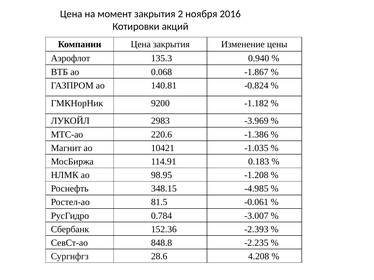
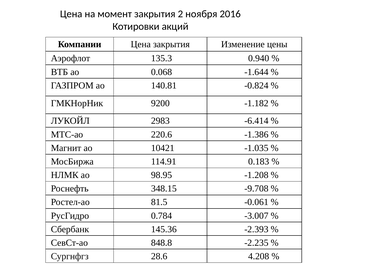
-1.867: -1.867 -> -1.644 (256, 72)
-3.969: -3.969 -> -6.414 (256, 121)
-4.985: -4.985 -> -9.708 (256, 189)
152.36: 152.36 -> 145.36 (164, 230)
